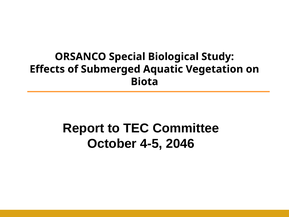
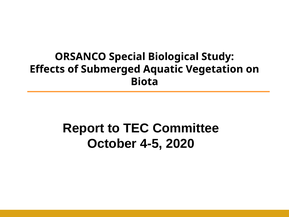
2046: 2046 -> 2020 (180, 143)
